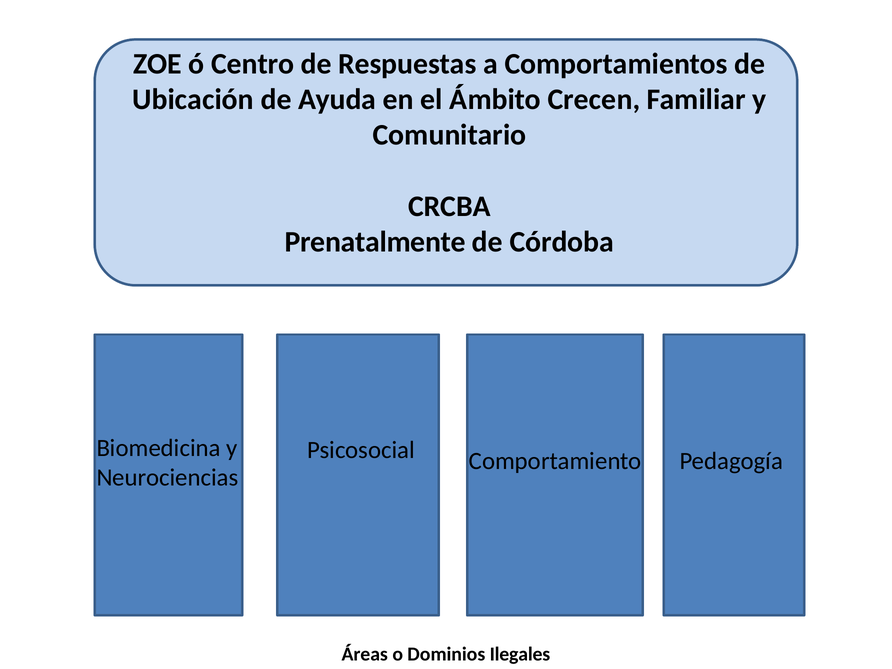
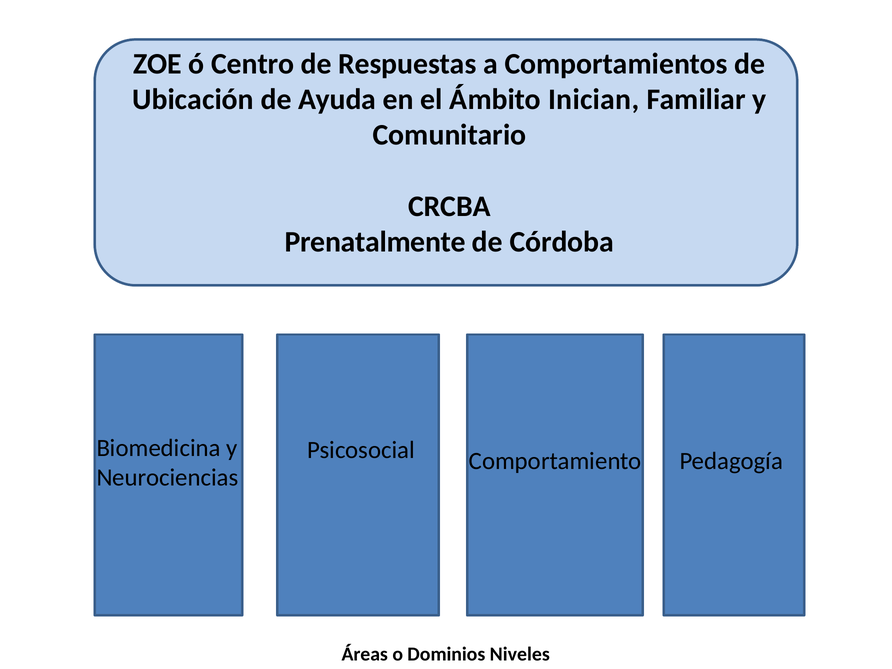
Crecen: Crecen -> Inician (594, 99)
Ilegales: Ilegales -> Niveles (520, 654)
